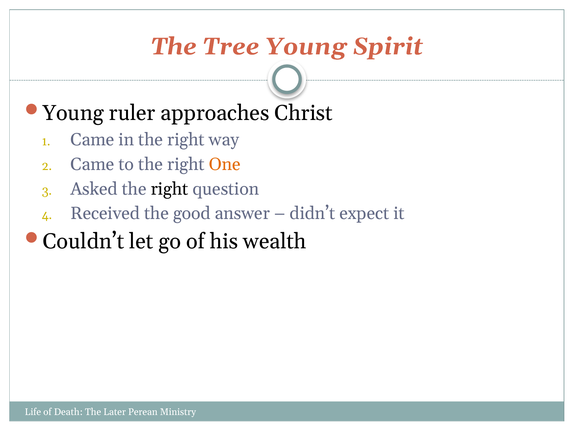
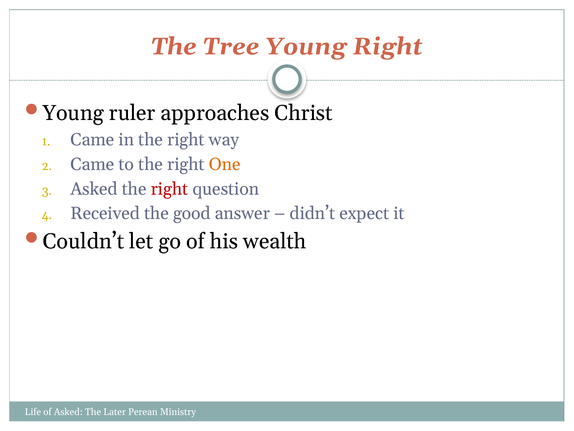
Young Spirit: Spirit -> Right (388, 46)
right colour: black -> red (170, 189)
of Death: Death -> Asked (68, 412)
